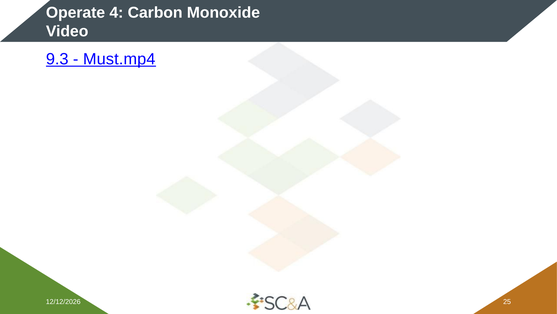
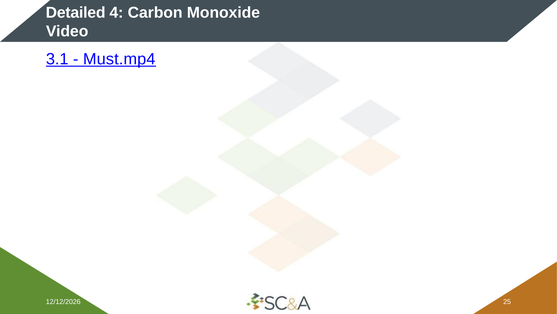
Operate: Operate -> Detailed (76, 13)
9.3: 9.3 -> 3.1 (57, 59)
